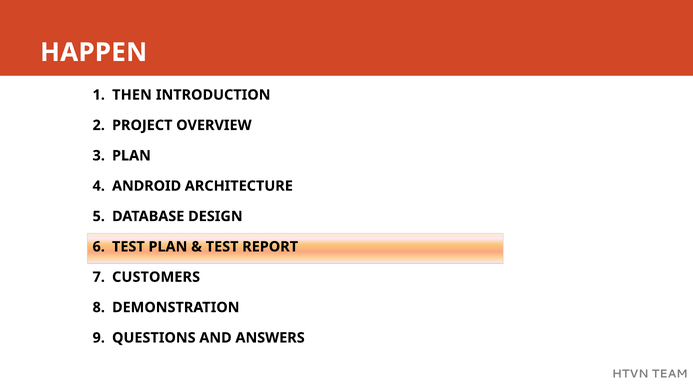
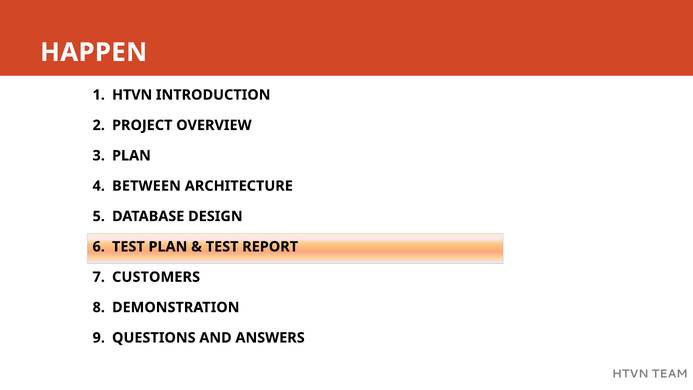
THEN: THEN -> HTVN (132, 95)
ANDROID: ANDROID -> BETWEEN (147, 186)
